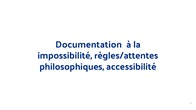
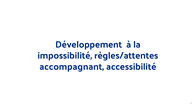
Documentation: Documentation -> Développement (89, 45)
philosophiques: philosophiques -> accompagnant (72, 67)
